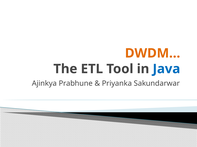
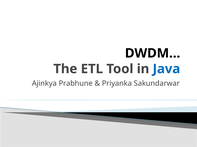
DWDM… colour: orange -> black (153, 53)
